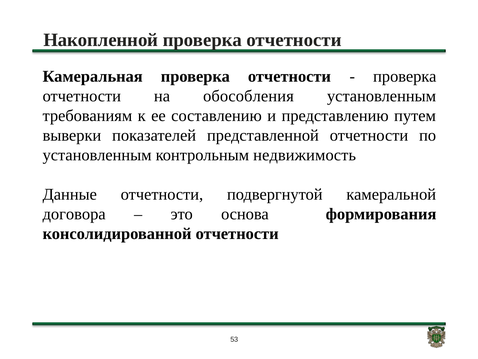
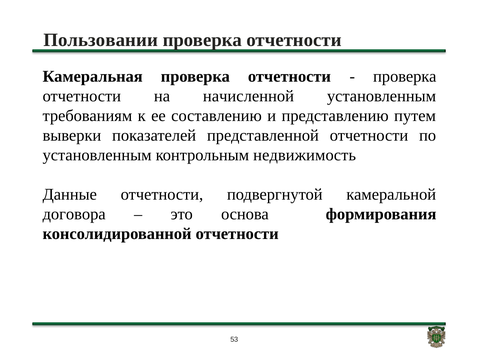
Накопленной: Накопленной -> Пользовании (101, 40)
обособления: обособления -> начисленной (248, 96)
